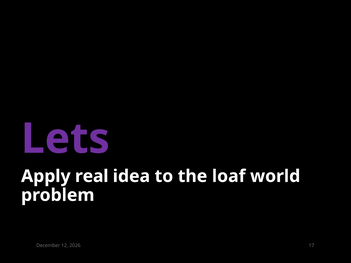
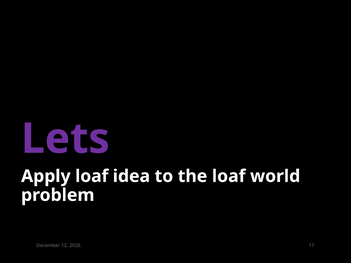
Apply real: real -> loaf (92, 176)
